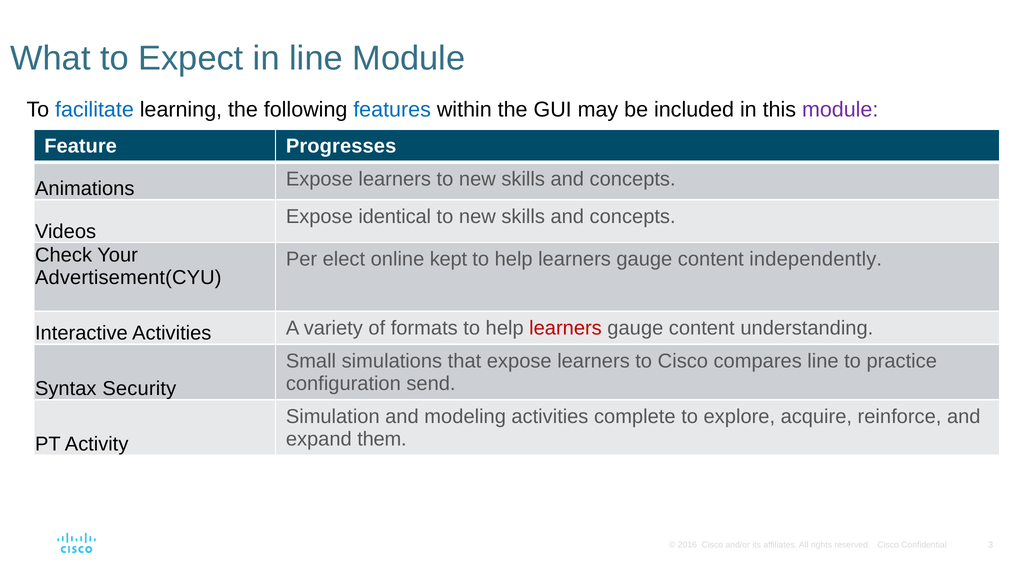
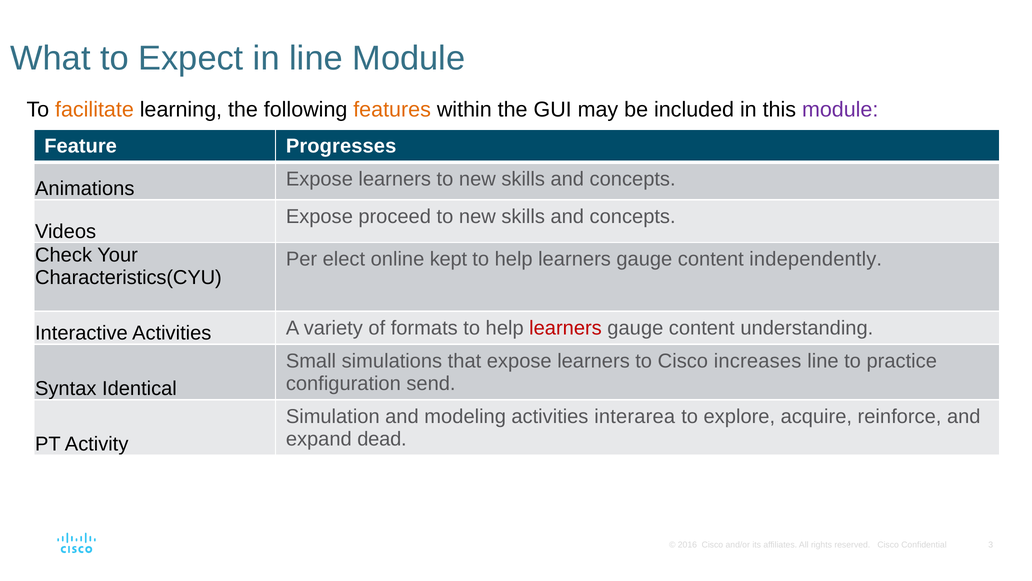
facilitate colour: blue -> orange (94, 110)
features colour: blue -> orange (392, 110)
identical: identical -> proceed (395, 216)
Advertisement(CYU: Advertisement(CYU -> Characteristics(CYU (128, 278)
compares: compares -> increases (758, 361)
Security: Security -> Identical (139, 389)
complete: complete -> interarea (635, 416)
them: them -> dead (382, 439)
